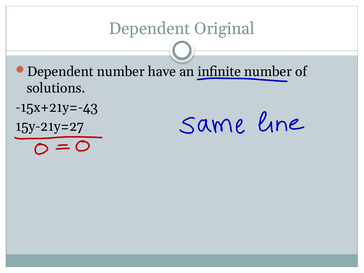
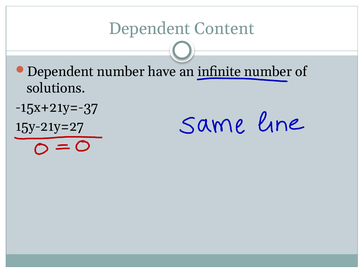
Original: Original -> Content (224, 29)
-15x+21y=-43: -15x+21y=-43 -> -15x+21y=-37 (57, 107)
